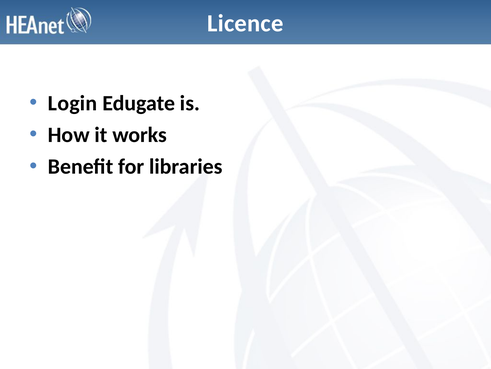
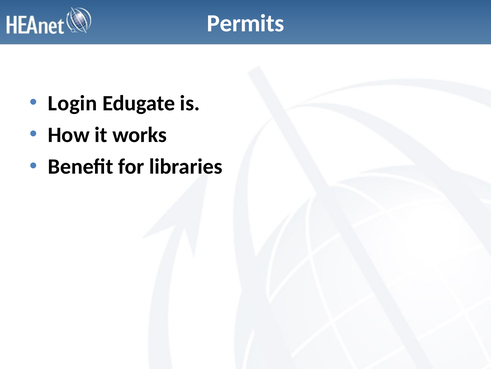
Licence: Licence -> Permits (246, 23)
